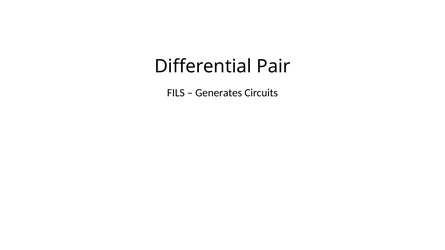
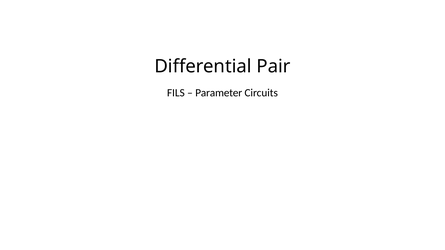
Generates: Generates -> Parameter (219, 93)
